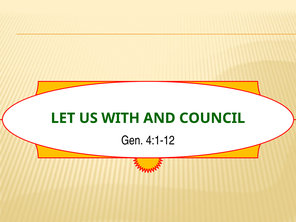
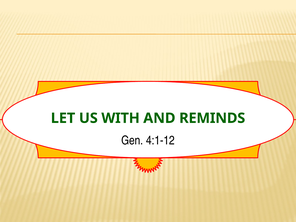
COUNCIL: COUNCIL -> REMINDS (212, 118)
